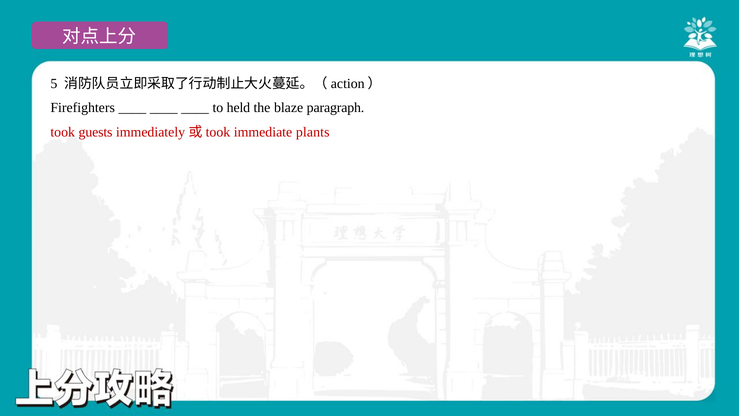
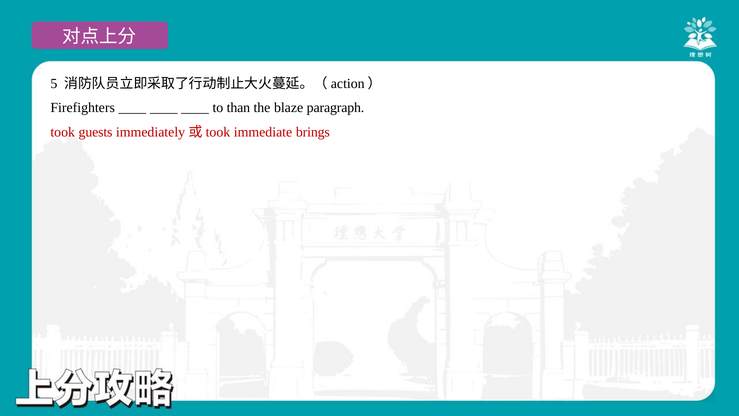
held: held -> than (238, 107)
plants: plants -> brings (313, 132)
